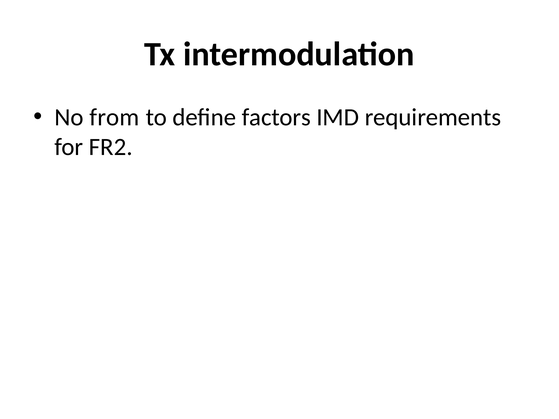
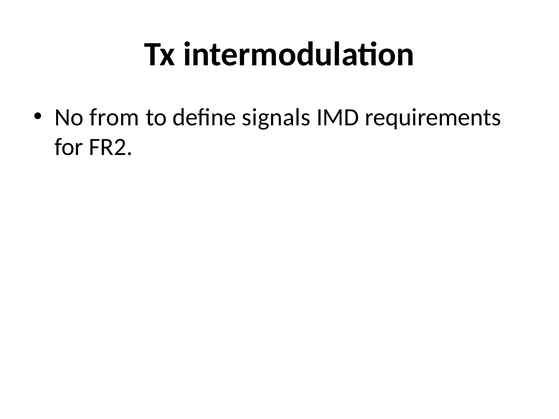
factors: factors -> signals (276, 117)
